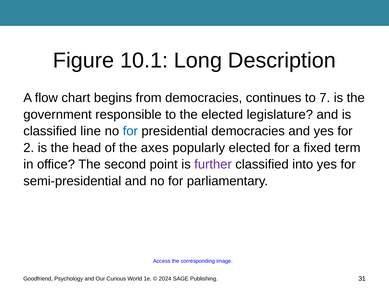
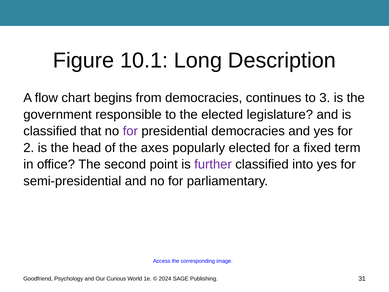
7: 7 -> 3 (325, 98)
line: line -> that (91, 131)
for colour: blue -> purple (130, 131)
